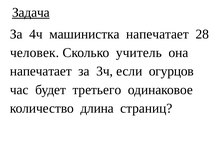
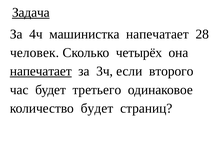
учитель: учитель -> четырёх (139, 52)
напечатает underline: none -> present (41, 71)
огурцов: огурцов -> второго (171, 71)
количество длина: длина -> будет (97, 108)
